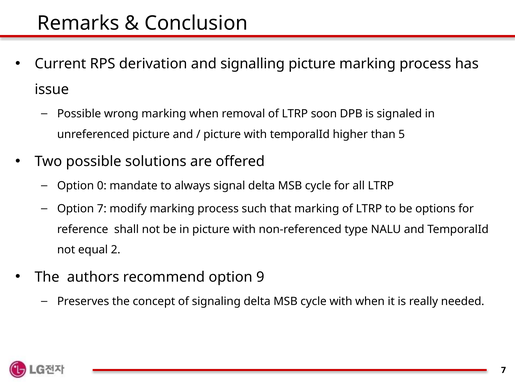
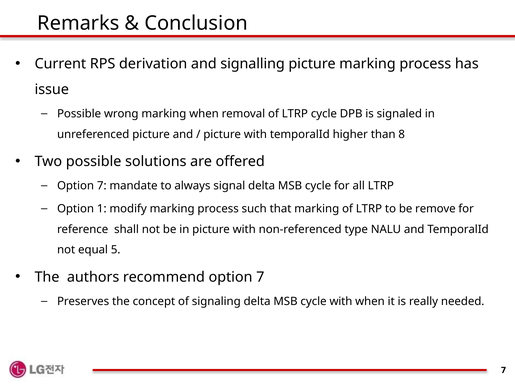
LTRP soon: soon -> cycle (324, 114)
5: 5 -> 8 (402, 135)
0: 0 -> 7 (102, 186)
Option 7: 7 -> 1 (102, 209)
options: options -> remove (435, 209)
2: 2 -> 5 (116, 250)
recommend option 9: 9 -> 7 (260, 277)
